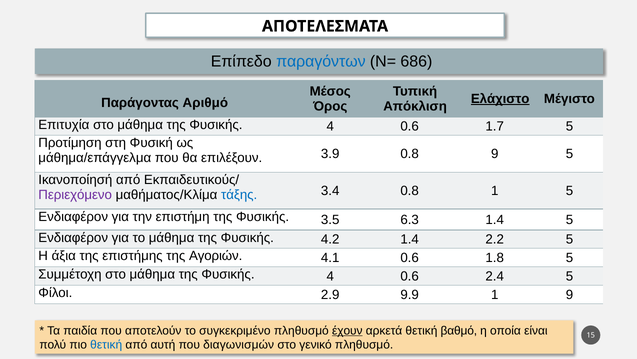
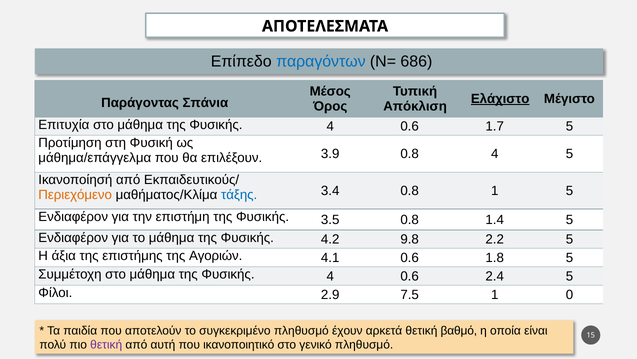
Αριθμό: Αριθμό -> Σπάνια (205, 102)
0.8 9: 9 -> 4 (495, 154)
Περιεχόμενο colour: purple -> orange (75, 194)
3.5 6.3: 6.3 -> 0.8 (410, 219)
4.2 1.4: 1.4 -> 9.8 (410, 239)
9.9: 9.9 -> 7.5 (410, 294)
1 9: 9 -> 0 (569, 294)
έχουν underline: present -> none (347, 330)
θετική colour: blue -> purple (106, 344)
διαγωνισμών: διαγωνισμών -> ικανοποιητικό (239, 344)
